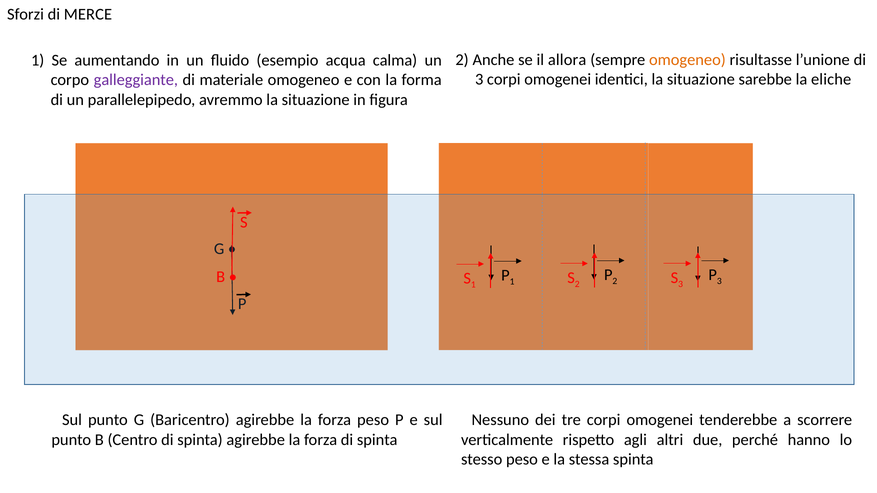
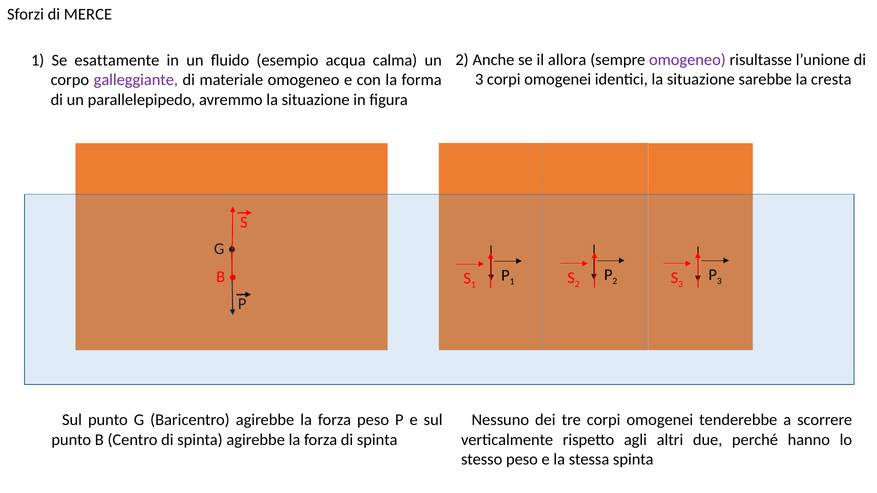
omogeneo colour: orange -> purple (687, 60)
aumentando: aumentando -> esattamente (117, 60)
eliche: eliche -> cresta (831, 80)
